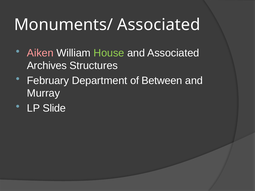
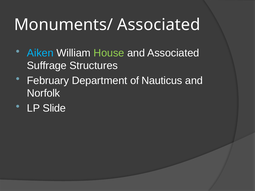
Aiken colour: pink -> light blue (40, 53)
Archives: Archives -> Suffrage (47, 66)
Between: Between -> Nauticus (162, 81)
Murray: Murray -> Norfolk (44, 93)
